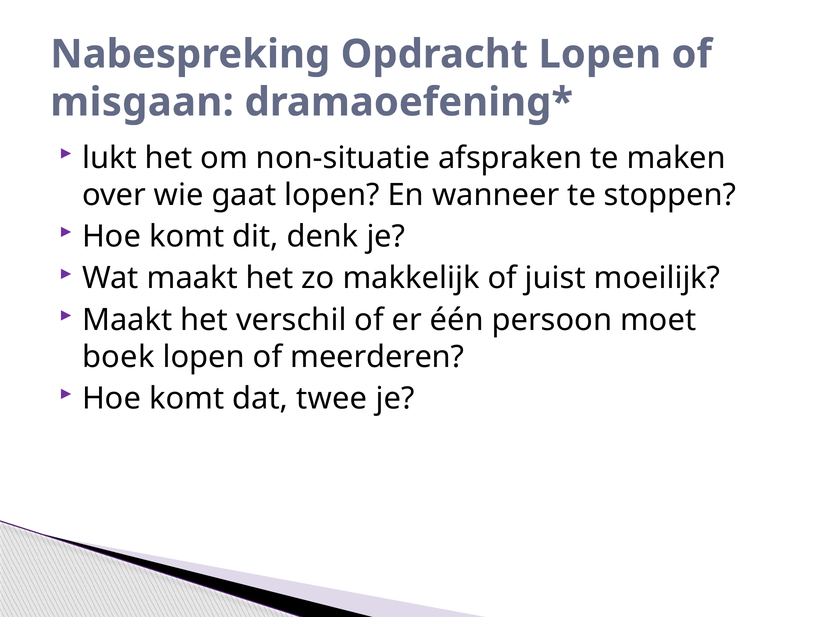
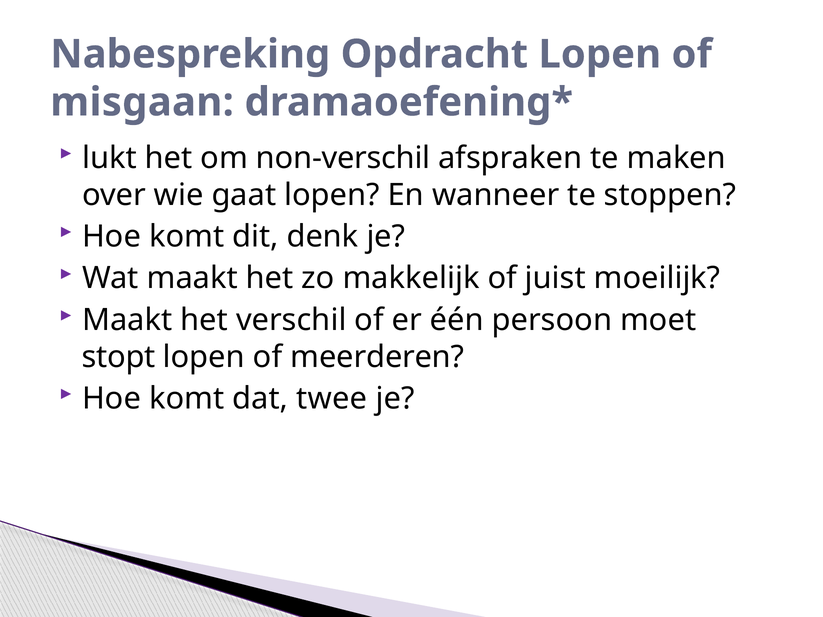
non-situatie: non-situatie -> non-verschil (343, 158)
boek: boek -> stopt (119, 357)
